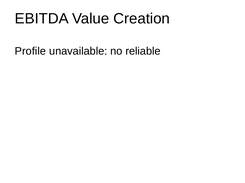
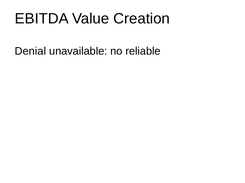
Profile: Profile -> Denial (30, 51)
